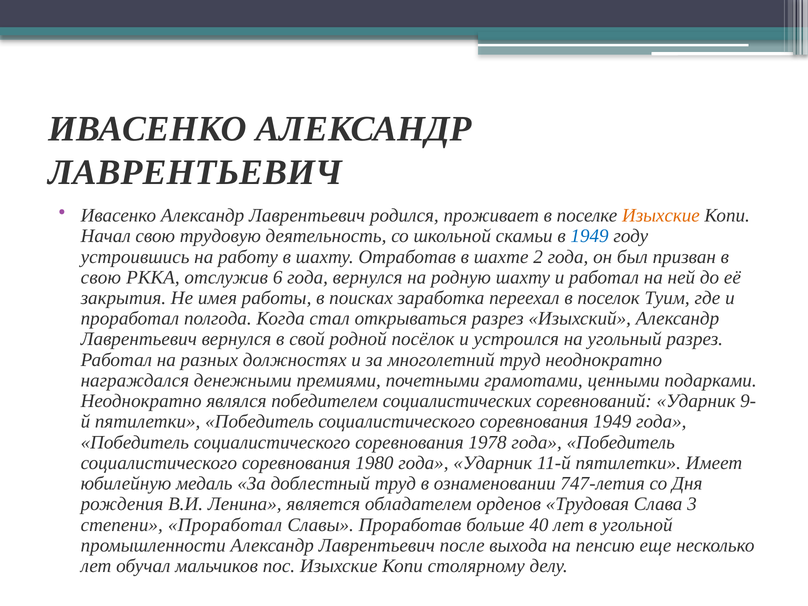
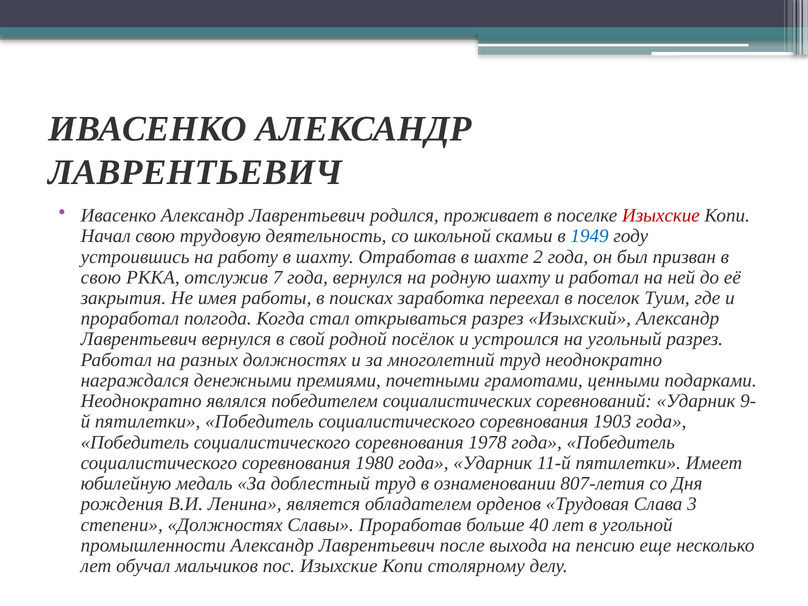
Изыхские colour: orange -> red (661, 216)
6: 6 -> 7 (278, 277)
соревнования 1949: 1949 -> 1903 (612, 422)
747-летия: 747-летия -> 807-летия (603, 483)
степени Проработал: Проработал -> Должностях (225, 525)
